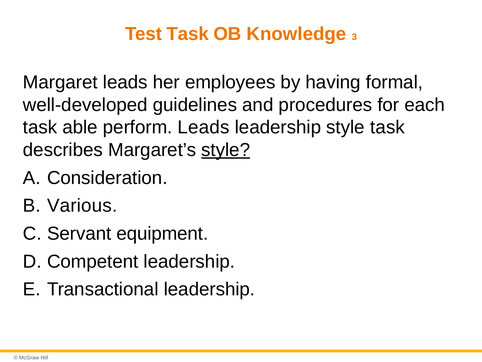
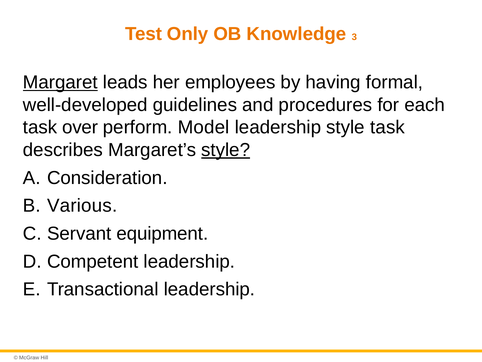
Test Task: Task -> Only (188, 34)
Margaret underline: none -> present (60, 82)
able: able -> over (80, 127)
perform Leads: Leads -> Model (204, 127)
